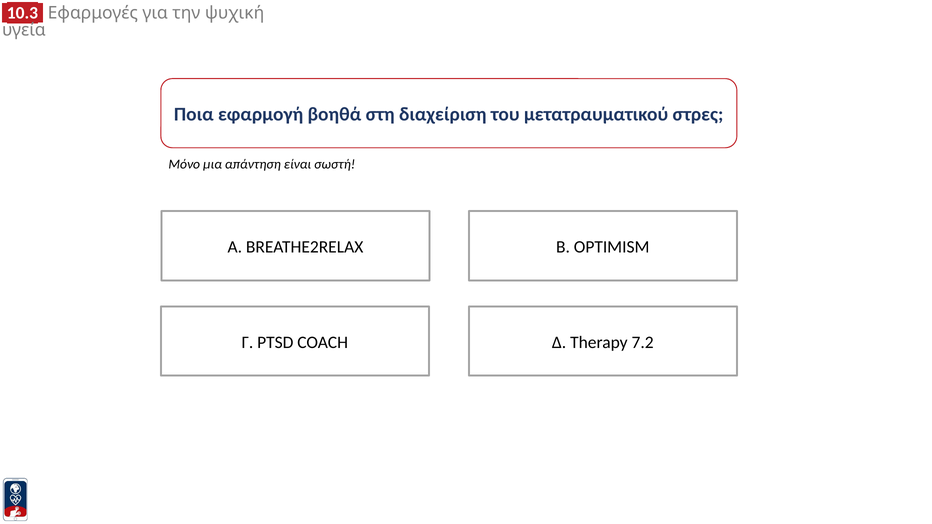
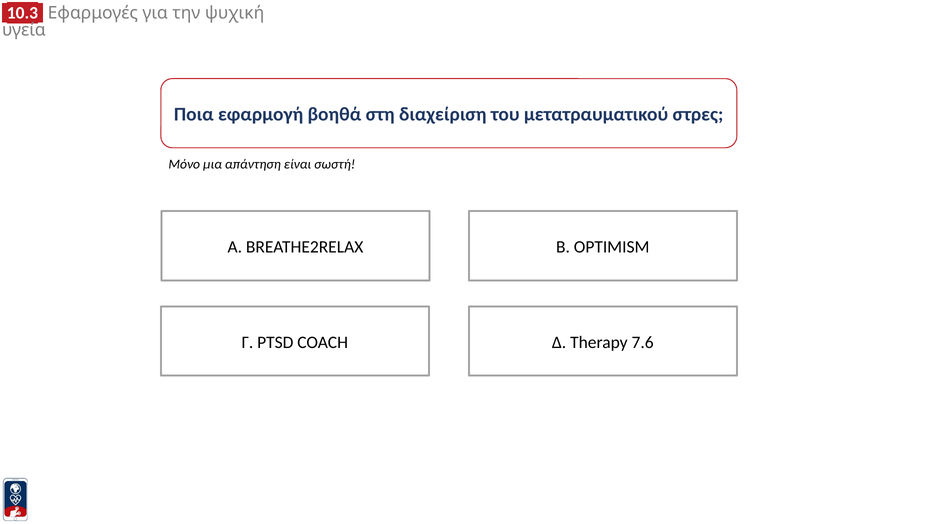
7.2: 7.2 -> 7.6 (643, 342)
